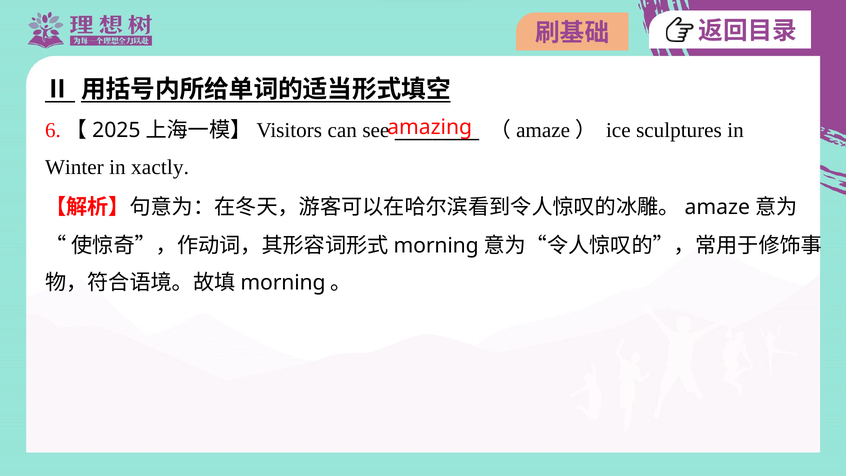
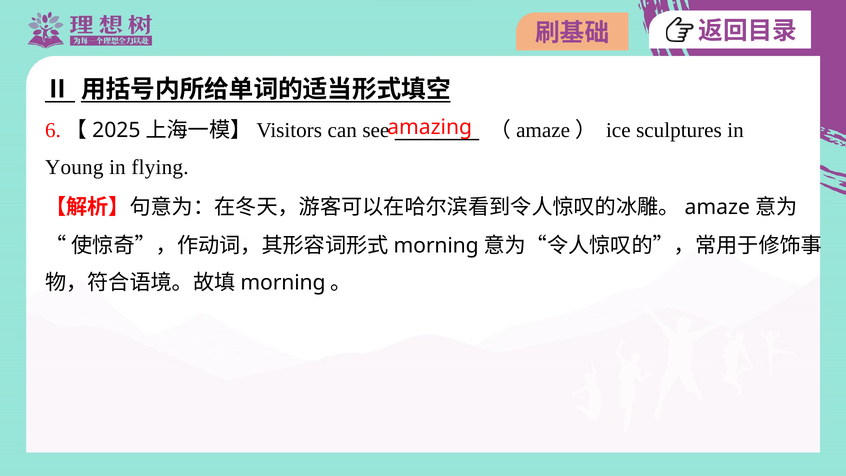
Winter: Winter -> Young (74, 167)
xactly: xactly -> flying (160, 167)
